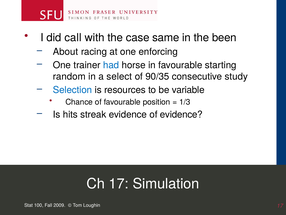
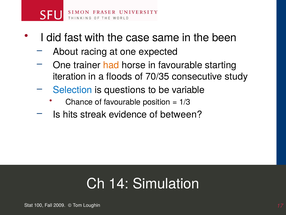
call: call -> fast (73, 37)
enforcing: enforcing -> expected (158, 52)
had colour: blue -> orange (111, 65)
random: random -> iteration (69, 76)
select: select -> floods (119, 76)
90/35: 90/35 -> 70/35 (157, 76)
resources: resources -> questions (125, 90)
of evidence: evidence -> between (181, 114)
Ch 17: 17 -> 14 (119, 183)
